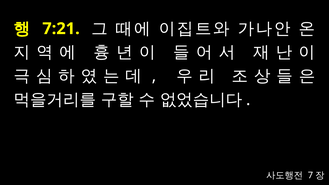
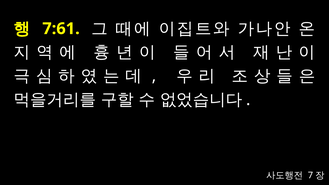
7:21: 7:21 -> 7:61 (61, 29)
